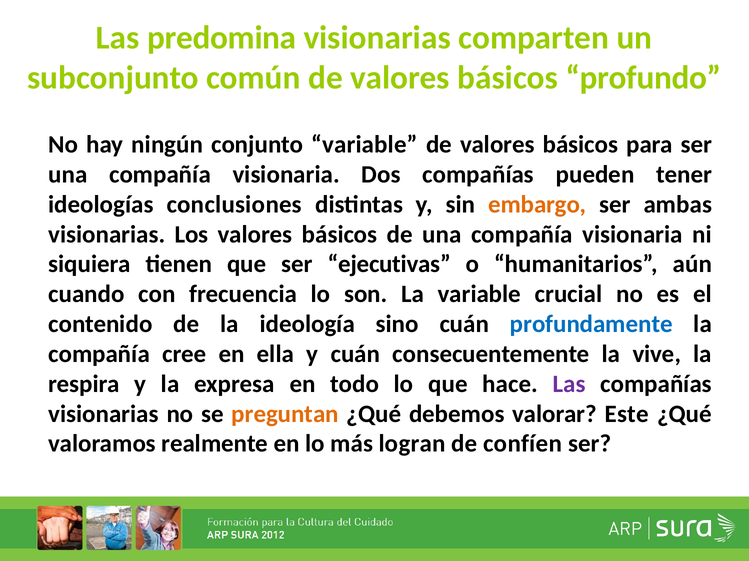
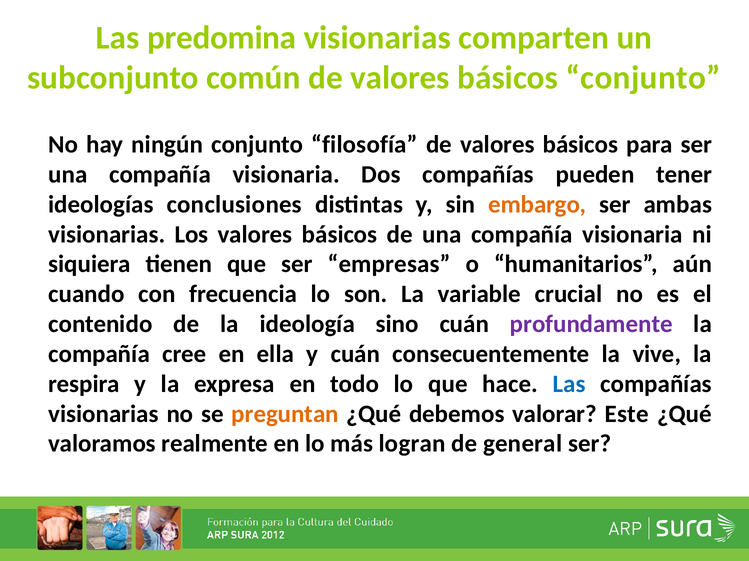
básicos profundo: profundo -> conjunto (643, 78)
conjunto variable: variable -> filosofía (364, 145)
ejecutivas: ejecutivas -> empresas (389, 265)
profundamente colour: blue -> purple (591, 325)
Las colour: purple -> blue (569, 384)
confíen: confíen -> general (523, 444)
